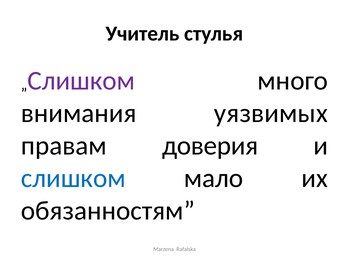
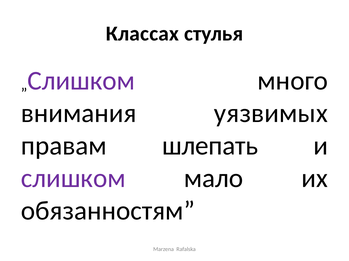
Учитель: Учитель -> Классах (142, 34)
доверия: доверия -> шлепать (210, 146)
слишком colour: blue -> purple (73, 179)
